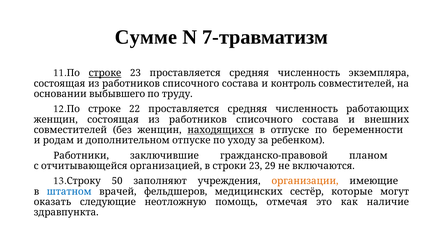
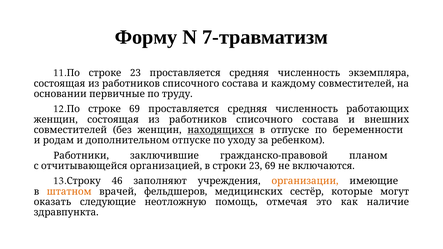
Сумме: Сумме -> Форму (146, 37)
строке underline: present -> none (105, 73)
контроль: контроль -> каждому (293, 84)
выбывшего: выбывшего -> первичные (117, 94)
строке 22: 22 -> 69 (135, 109)
23 29: 29 -> 69 (270, 166)
50: 50 -> 46 (117, 181)
штатном colour: blue -> orange (69, 192)
